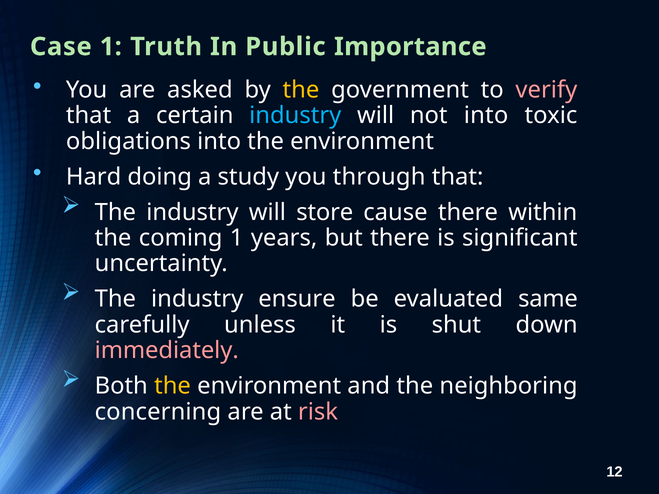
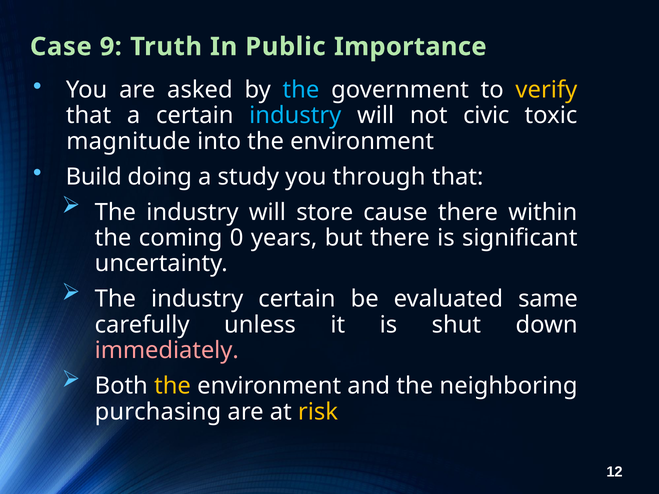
Case 1: 1 -> 9 (111, 47)
the colour: yellow -> light blue (301, 90)
verify colour: pink -> yellow (546, 90)
not into: into -> civic (486, 116)
obligations: obligations -> magnitude (128, 141)
Hard: Hard -> Build (94, 177)
coming 1: 1 -> 0 (237, 238)
industry ensure: ensure -> certain (297, 299)
concerning: concerning -> purchasing (158, 412)
risk colour: pink -> yellow (318, 412)
